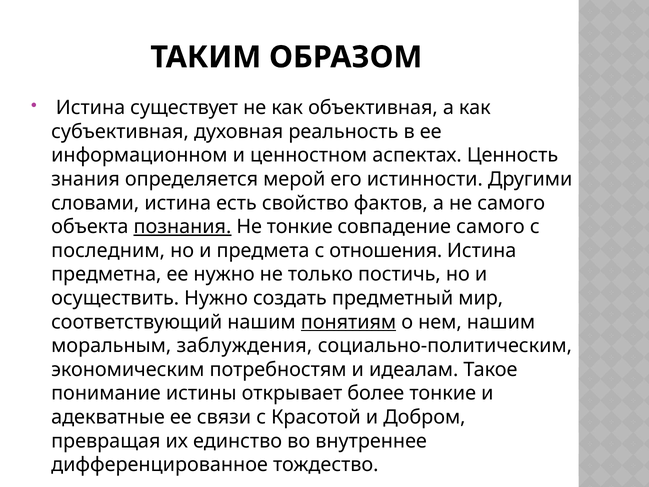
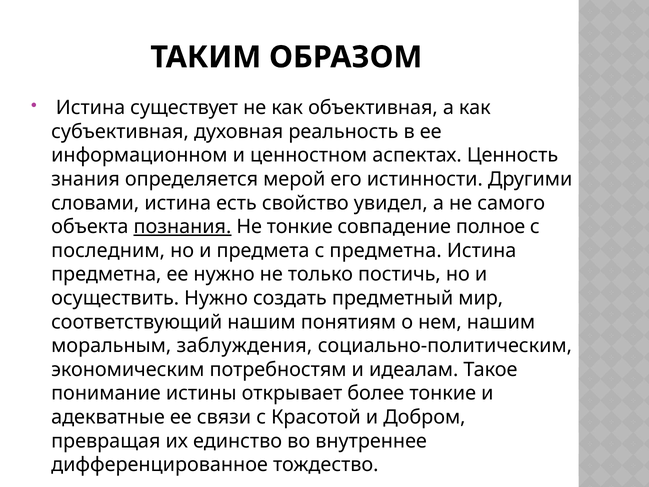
фактов: фактов -> увидел (391, 203)
совпадение самого: самого -> полное (491, 227)
с отношения: отношения -> предметна (386, 250)
понятиям underline: present -> none (349, 322)
